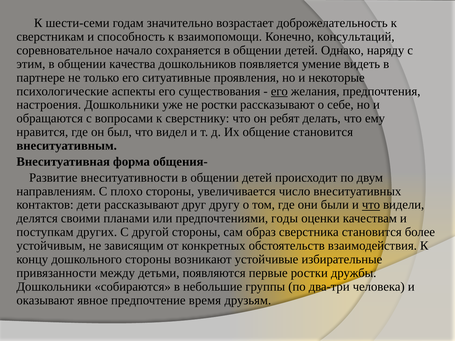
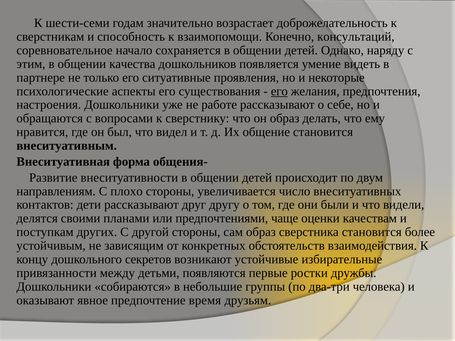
не ростки: ростки -> работе (219, 105)
он ребят: ребят -> образ (285, 119)
что underline: present -> none (371, 205)
годы: годы -> чаще (285, 219)
дошкольного стороны: стороны -> секретов (148, 260)
